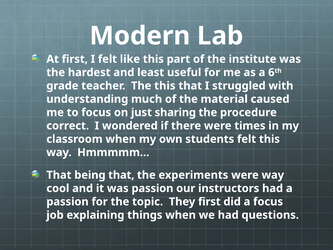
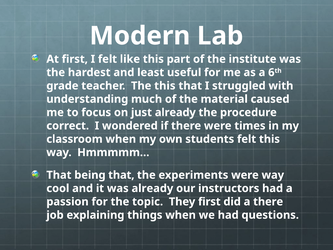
just sharing: sharing -> already (175, 112)
was passion: passion -> already (152, 188)
a focus: focus -> there (268, 202)
